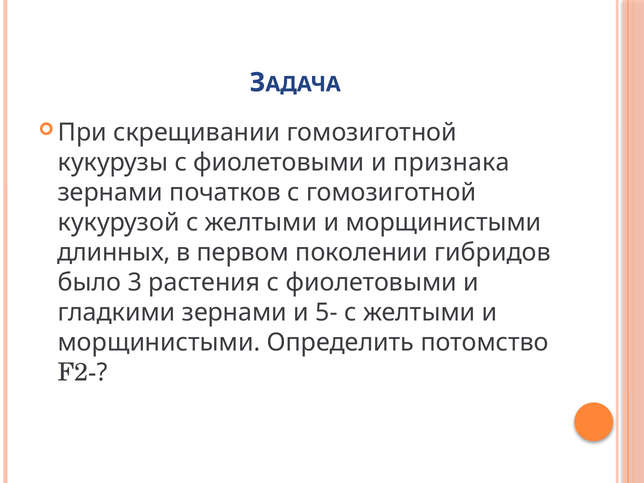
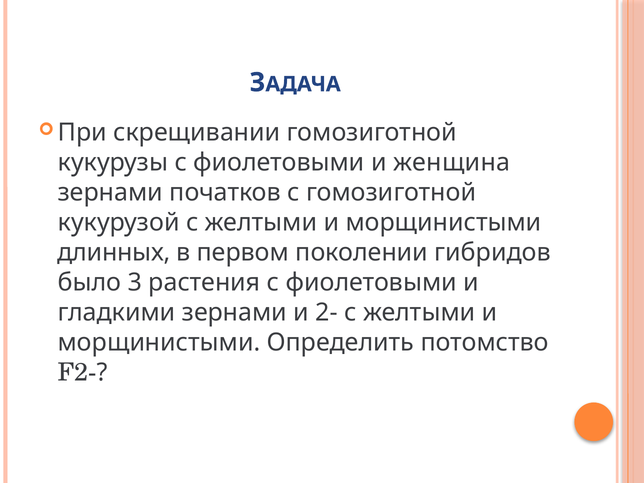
признака: признака -> женщина (452, 163)
5-: 5- -> 2- (327, 313)
